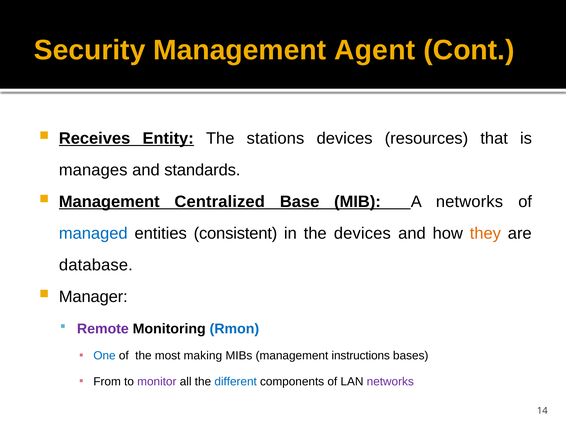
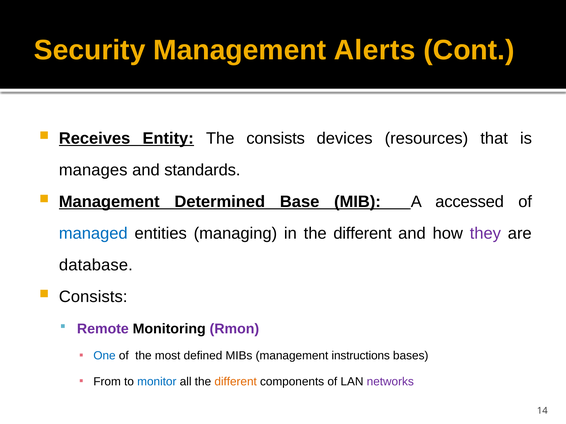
Agent: Agent -> Alerts (375, 50)
The stations: stations -> consists (276, 138)
Centralized: Centralized -> Determined (220, 202)
A networks: networks -> accessed (470, 202)
consistent: consistent -> managing (235, 234)
in the devices: devices -> different (362, 234)
they colour: orange -> purple (485, 234)
Manager: Manager -> Consists (93, 297)
Rmon colour: blue -> purple (234, 329)
making: making -> defined (203, 356)
monitor colour: purple -> blue (157, 382)
different colour: blue -> orange (236, 382)
